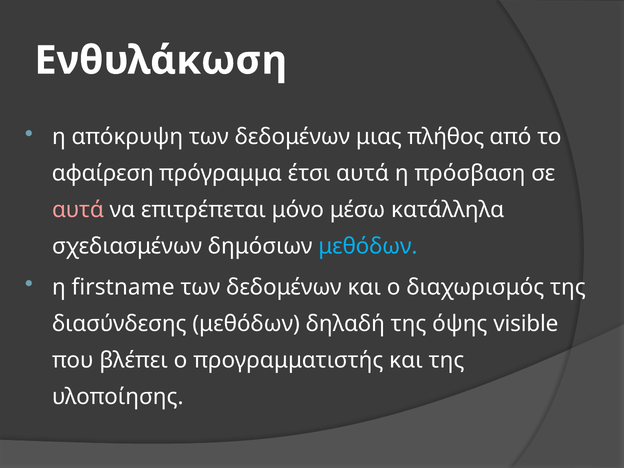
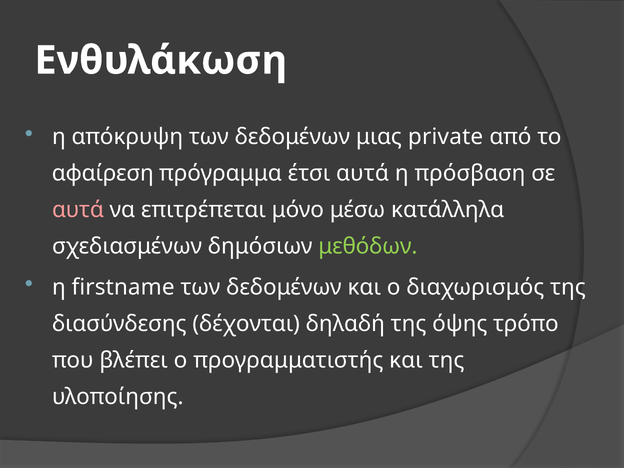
πλήθος: πλήθος -> private (446, 137)
μεθόδων colour: light blue -> light green (368, 246)
διασύνδεσης μεθόδων: μεθόδων -> δέχονται (246, 324)
visible: visible -> τρόπο (526, 324)
